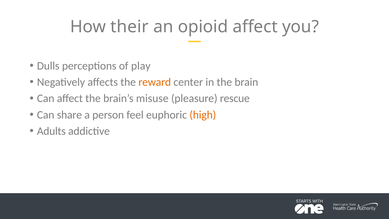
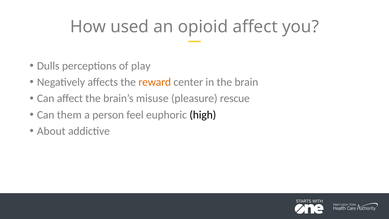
their: their -> used (130, 27)
share: share -> them (69, 115)
high colour: orange -> black (203, 115)
Adults: Adults -> About (51, 131)
